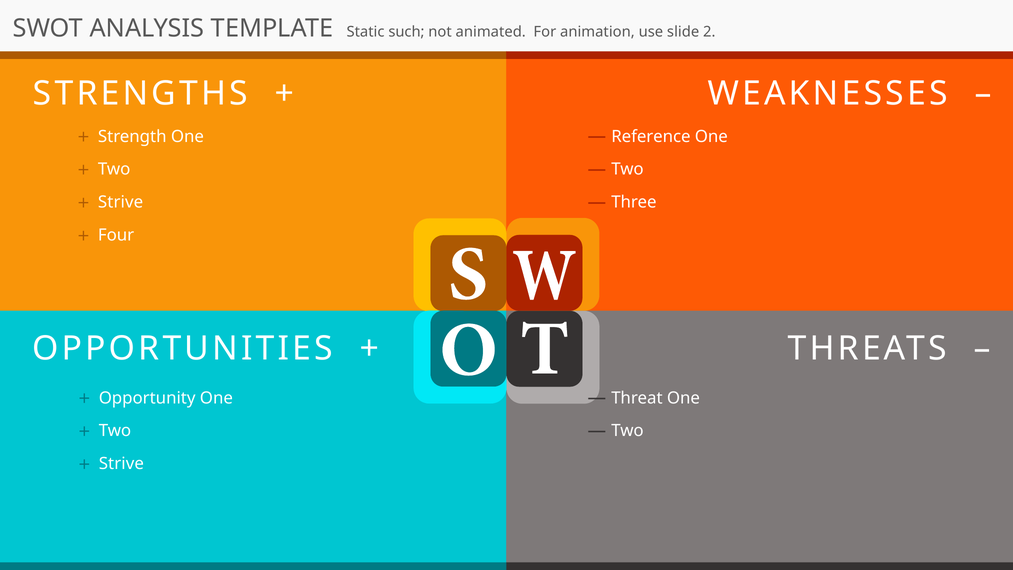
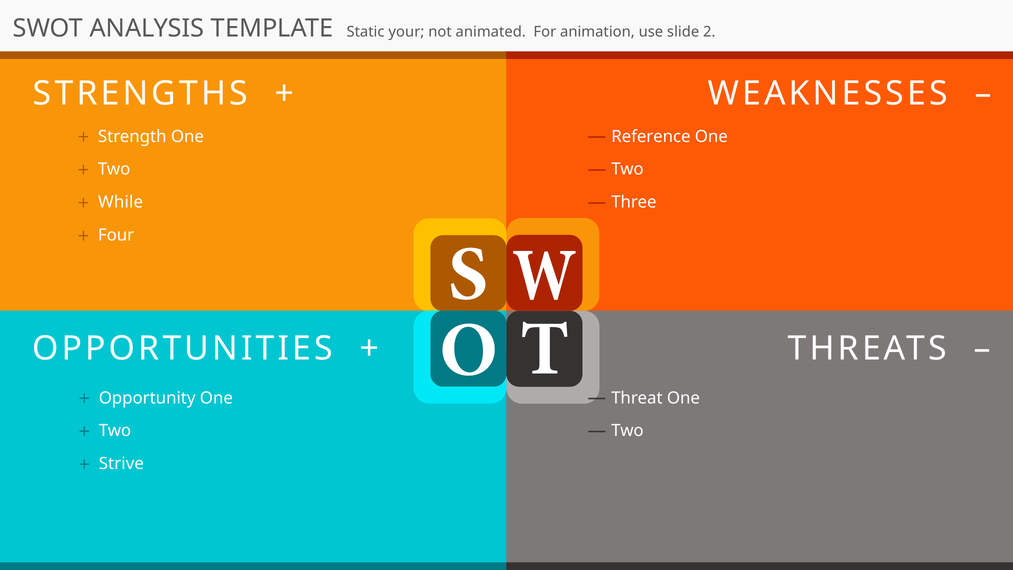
such: such -> your (406, 32)
Strive: Strive -> While (121, 202)
